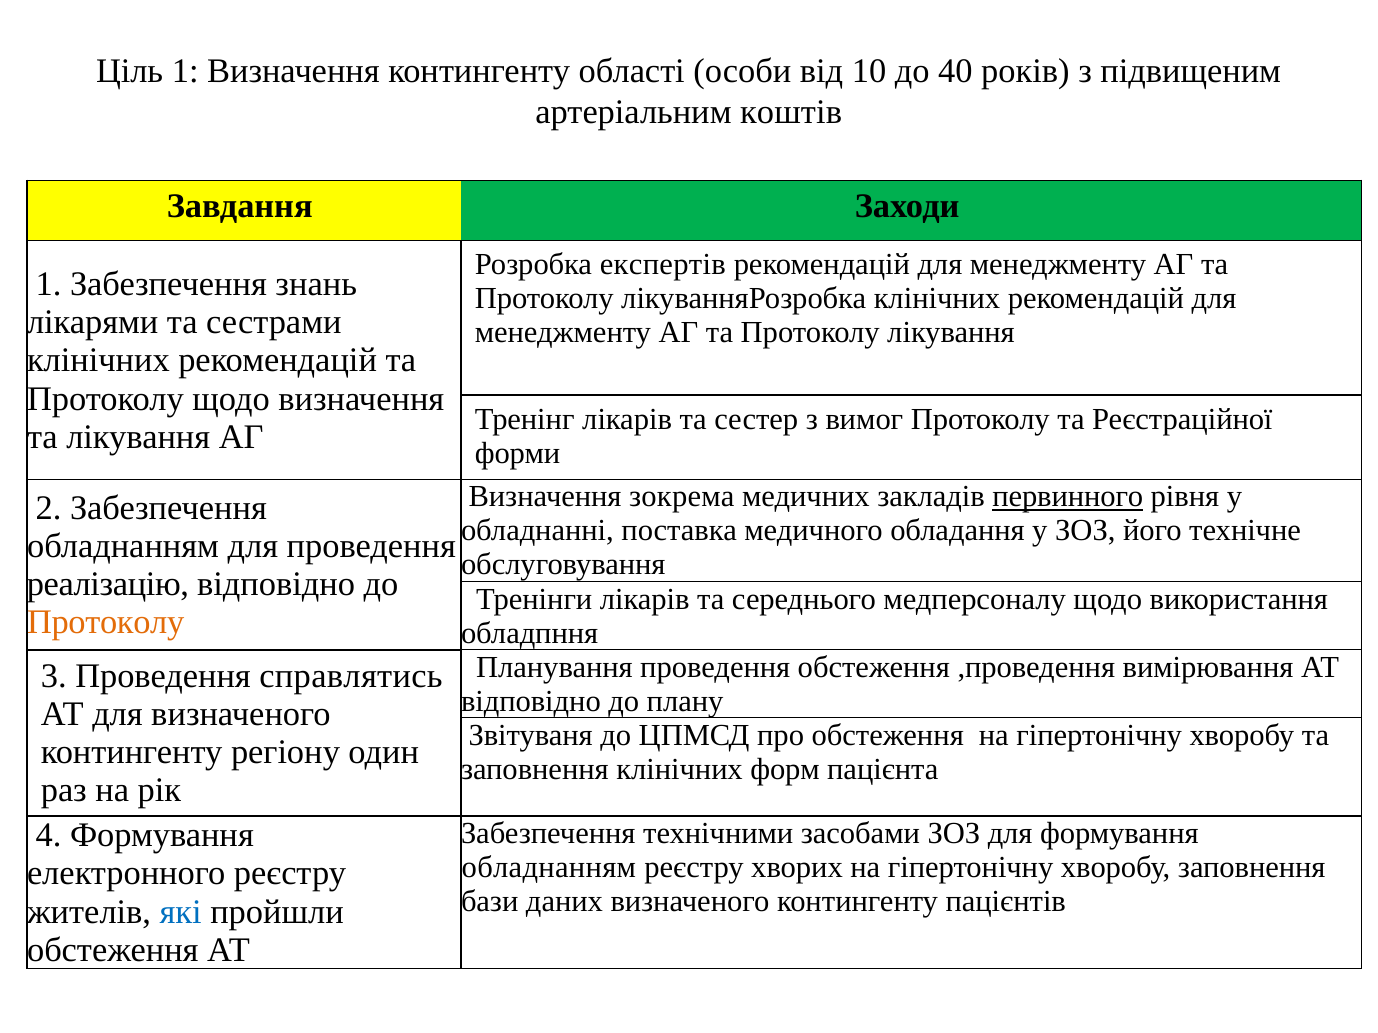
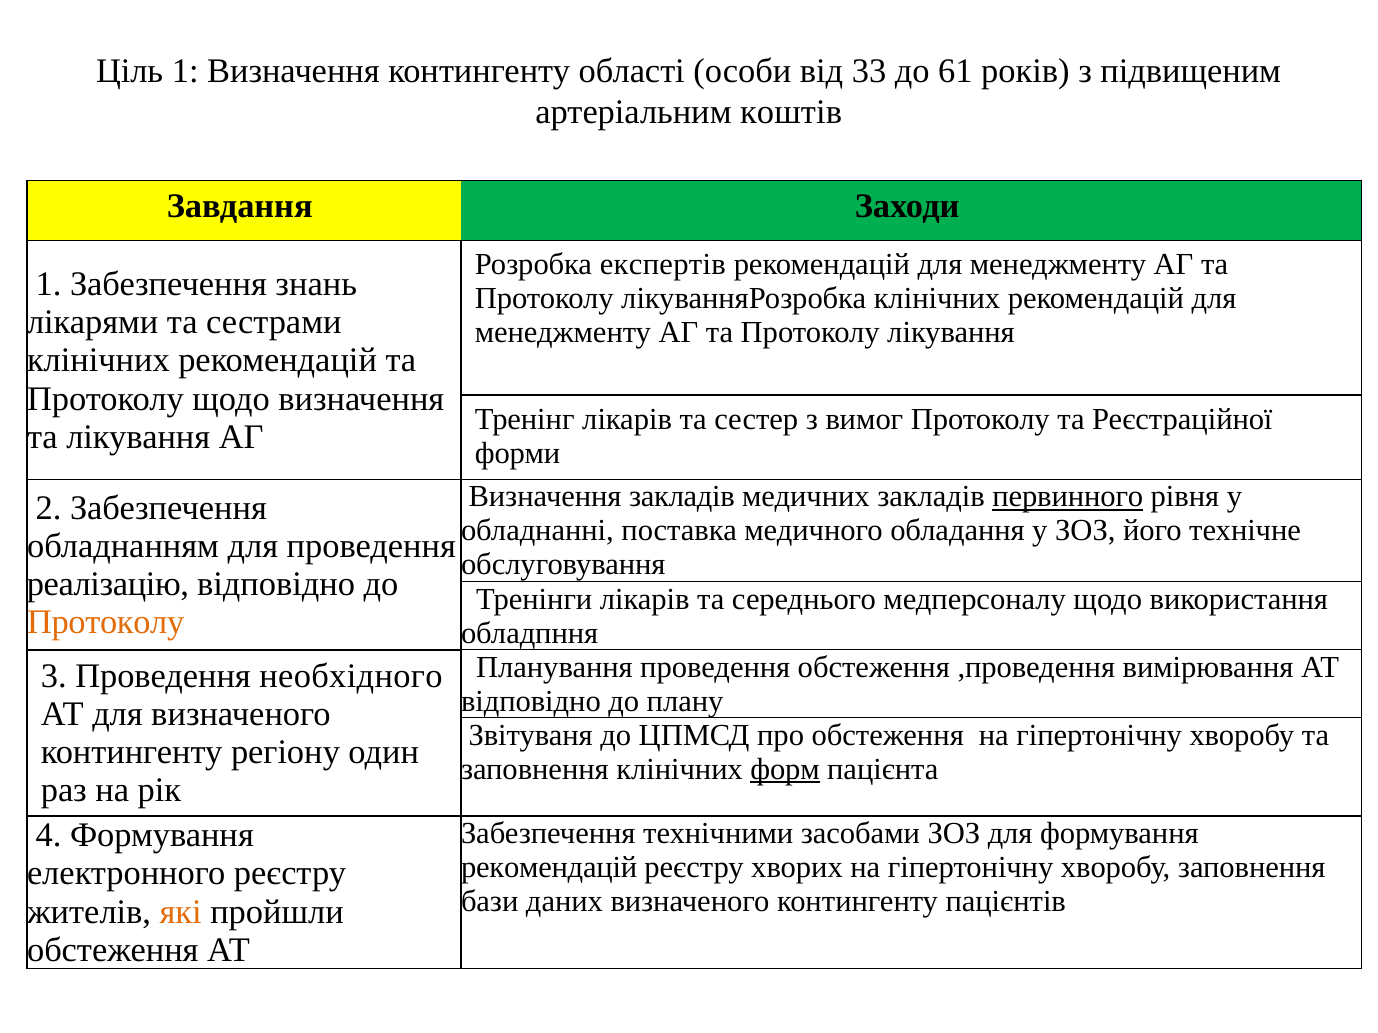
10: 10 -> 33 (869, 71)
40: 40 -> 61 (955, 71)
Визначення зокрема: зокрема -> закладів (682, 497)
справлятись: справлятись -> необхідного (351, 676)
форм underline: none -> present (785, 769)
обладнанням: обладнанням -> рекомендацій (549, 868)
які colour: blue -> orange (181, 912)
